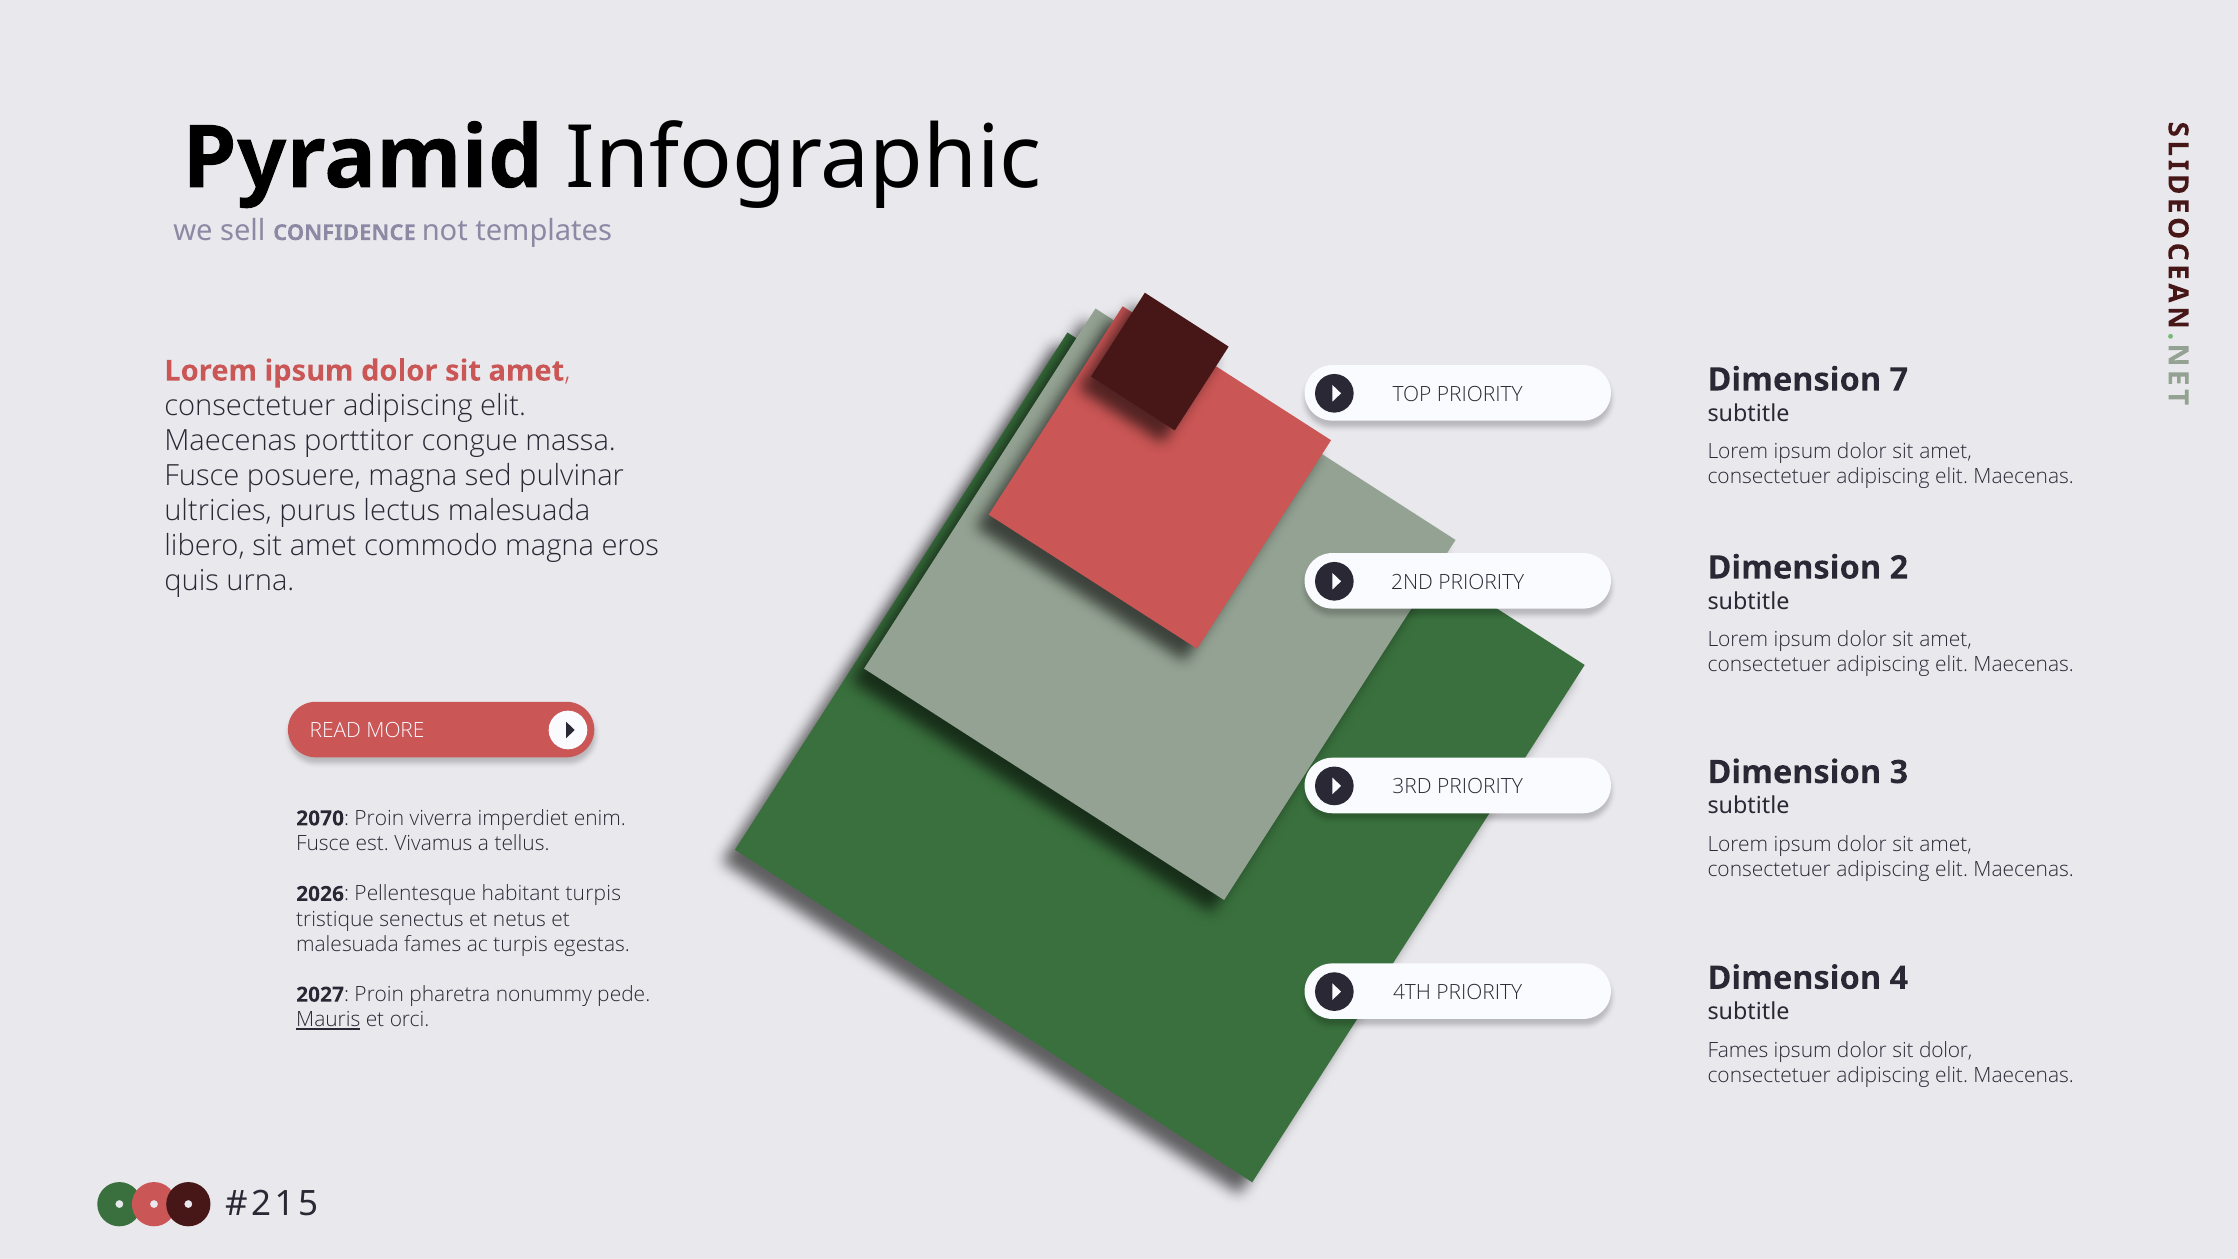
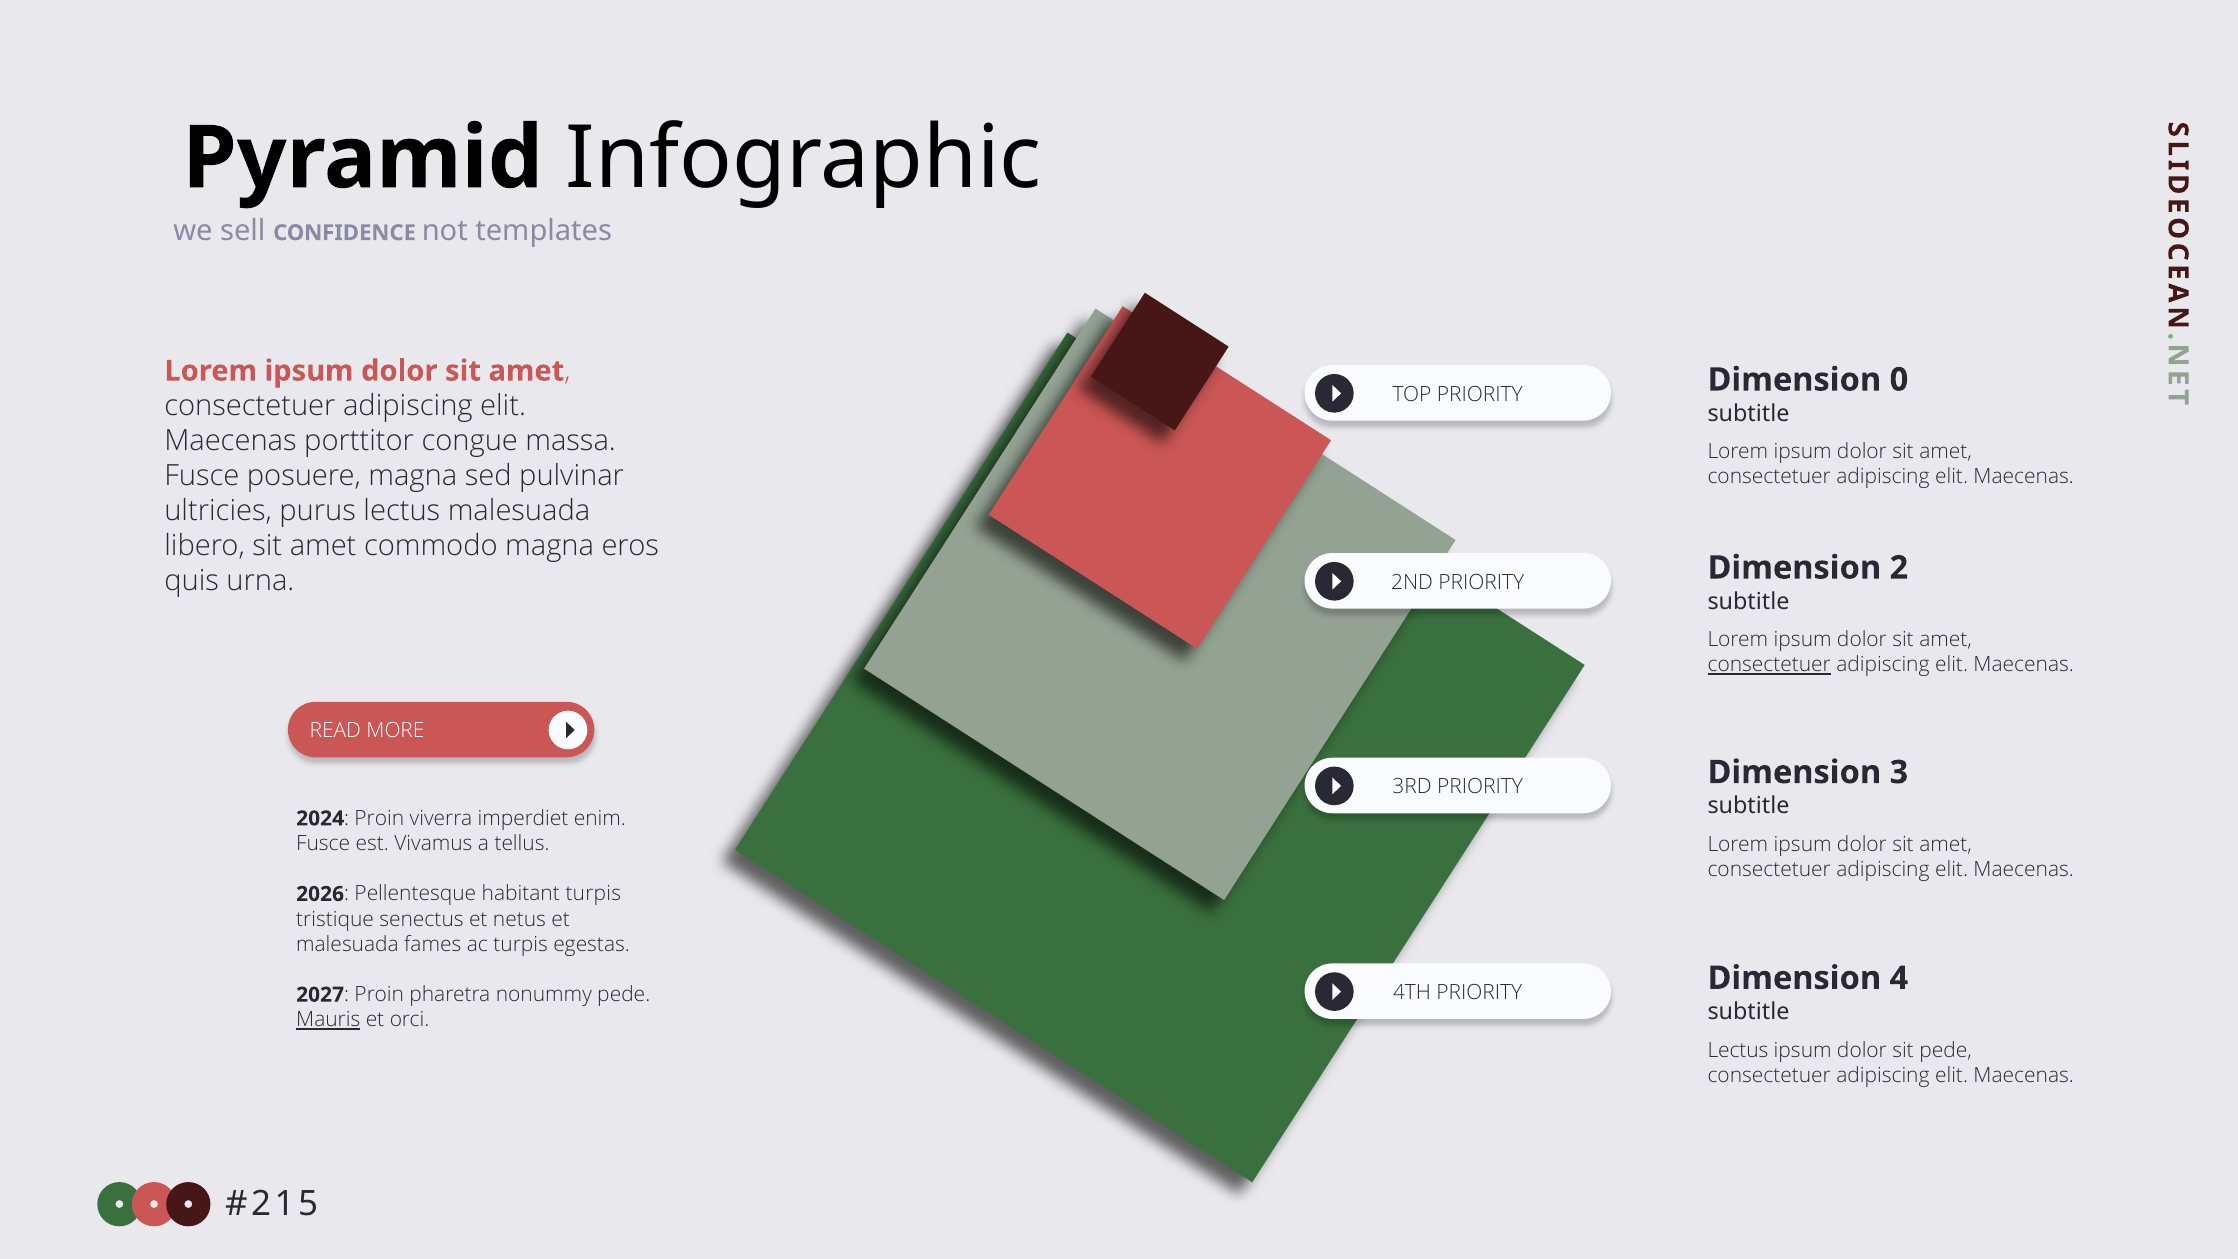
7: 7 -> 0 (1899, 380)
consectetuer underline: none -> present (1769, 665)
2070: 2070 -> 2024 (320, 818)
Fames: Fames -> Lectus (1738, 1050)
sit dolor: dolor -> pede (1946, 1050)
